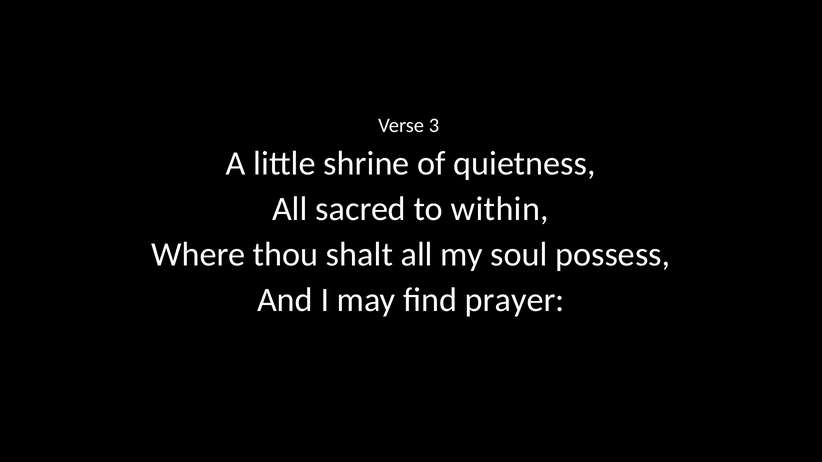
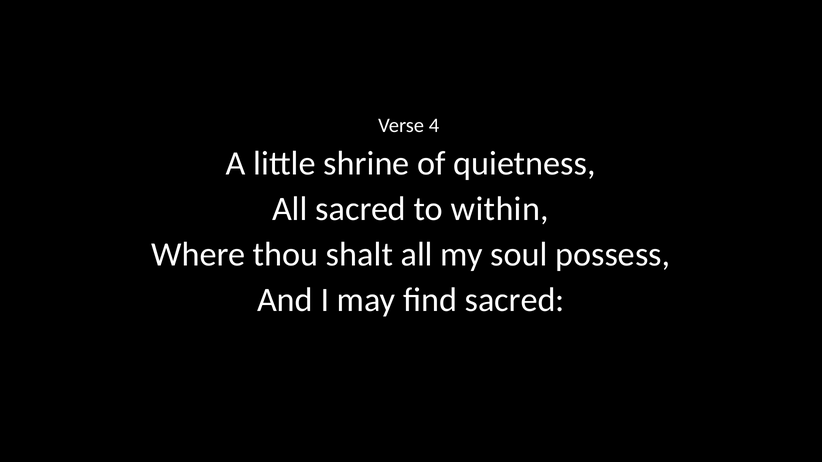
3: 3 -> 4 (434, 125)
find prayer: prayer -> sacred (515, 300)
